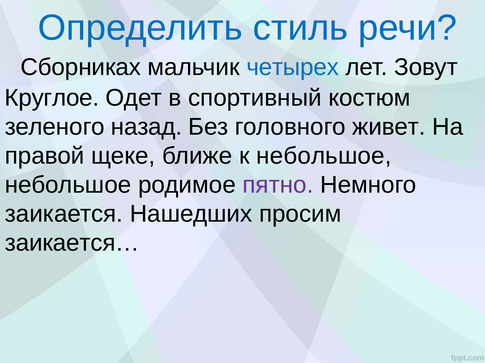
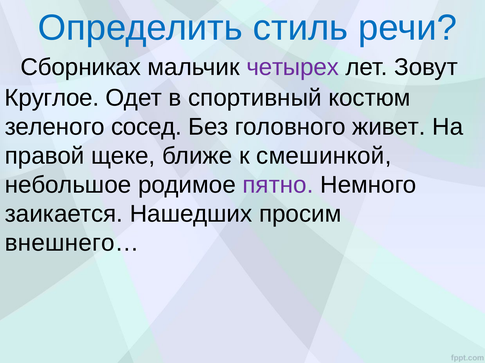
четырех colour: blue -> purple (293, 67)
назад: назад -> сосед (147, 127)
к небольшое: небольшое -> смешинкой (324, 156)
заикается…: заикается… -> внешнего… (72, 244)
